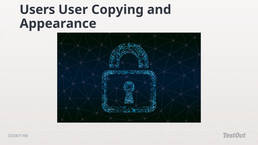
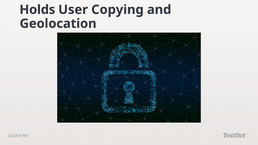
Users: Users -> Holds (37, 10)
Appearance: Appearance -> Geolocation (58, 24)
